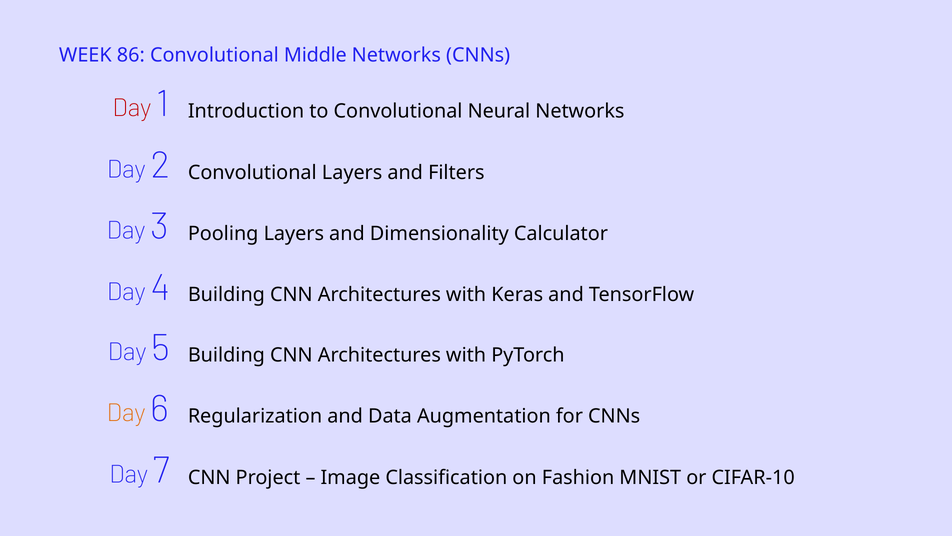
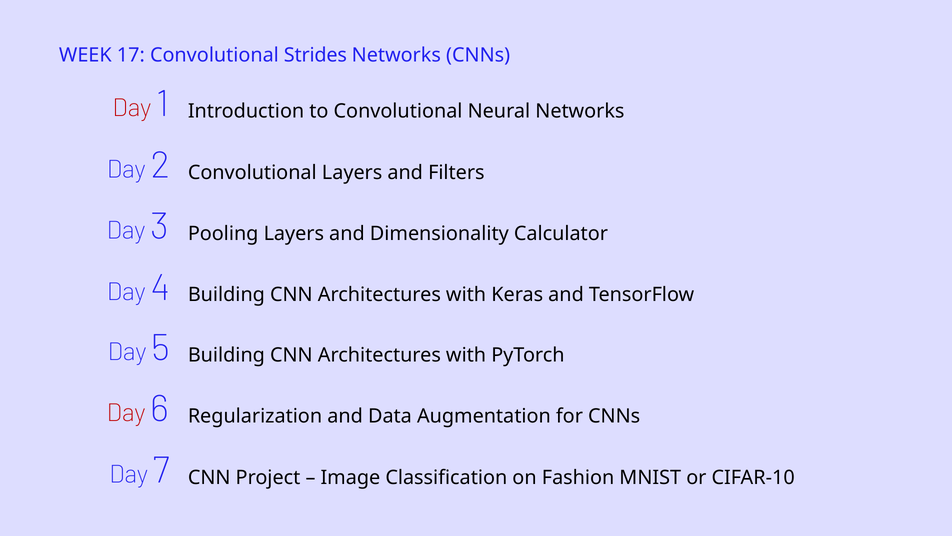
86: 86 -> 17 (131, 55)
Middle: Middle -> Strides (315, 55)
Day colour: orange -> red (126, 413)
